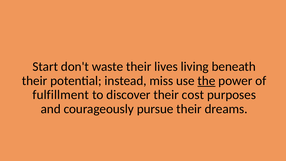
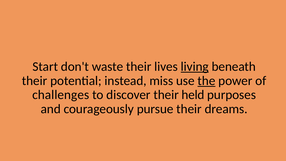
living underline: none -> present (195, 66)
fulfillment: fulfillment -> challenges (61, 95)
cost: cost -> held (193, 95)
